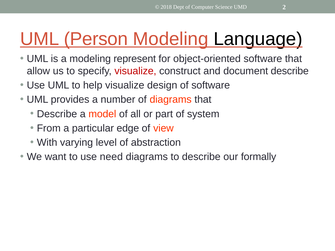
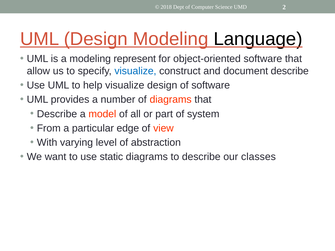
UML Person: Person -> Design (96, 39)
visualize colour: red -> blue (135, 71)
need: need -> static (111, 157)
formally: formally -> classes (258, 157)
